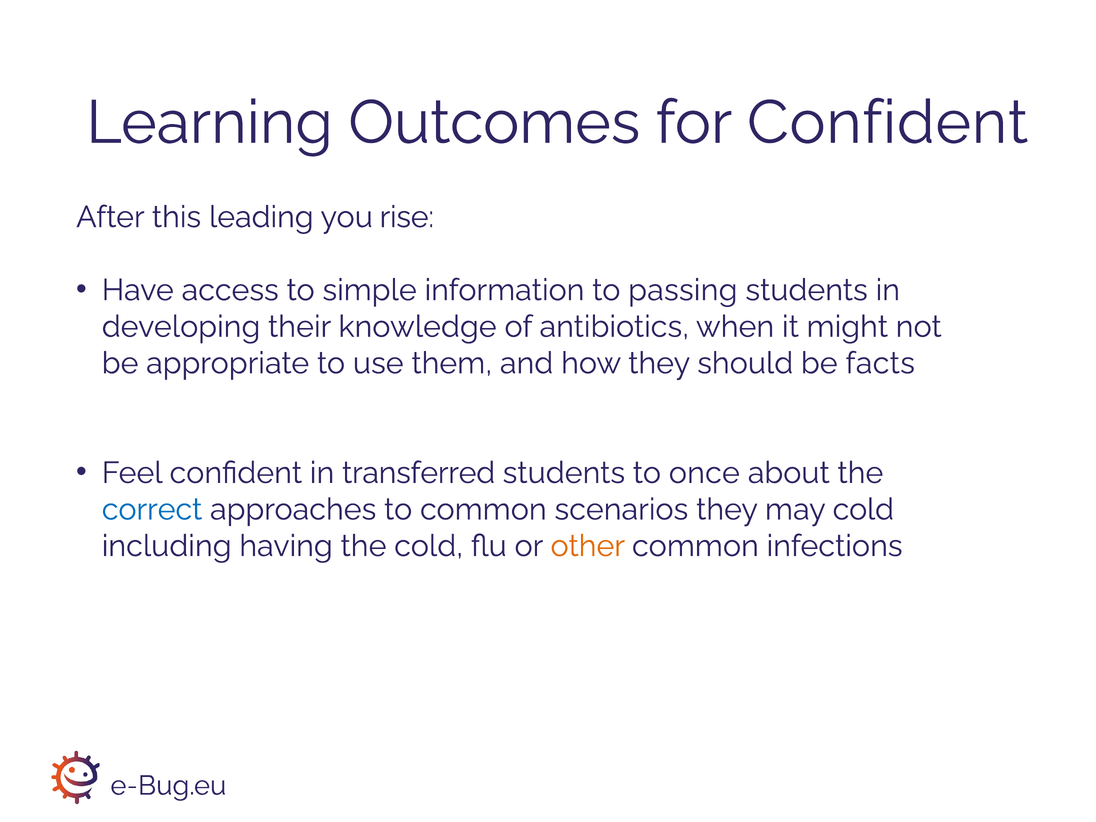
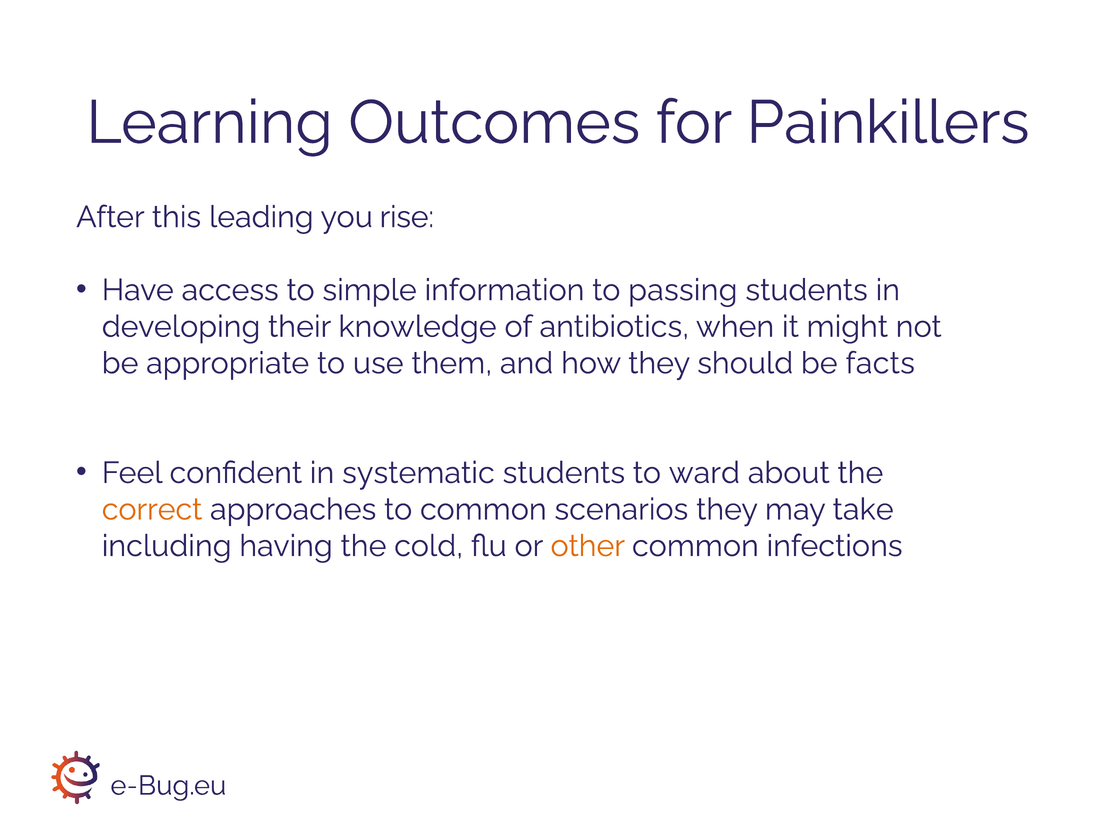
for Confident: Confident -> Painkillers (888, 123)
transferred: transferred -> systematic (418, 473)
once: once -> ward (704, 473)
correct colour: blue -> orange (152, 509)
may cold: cold -> take (863, 509)
